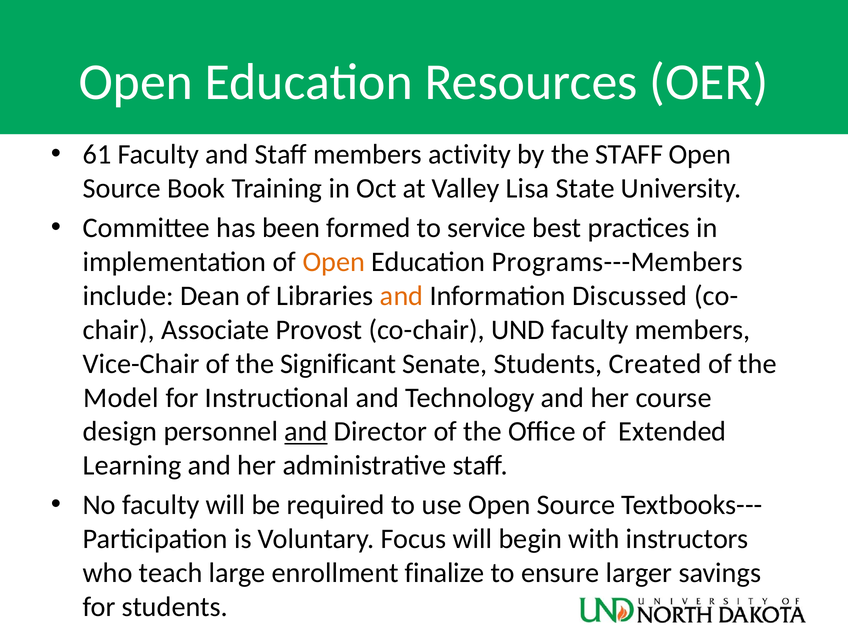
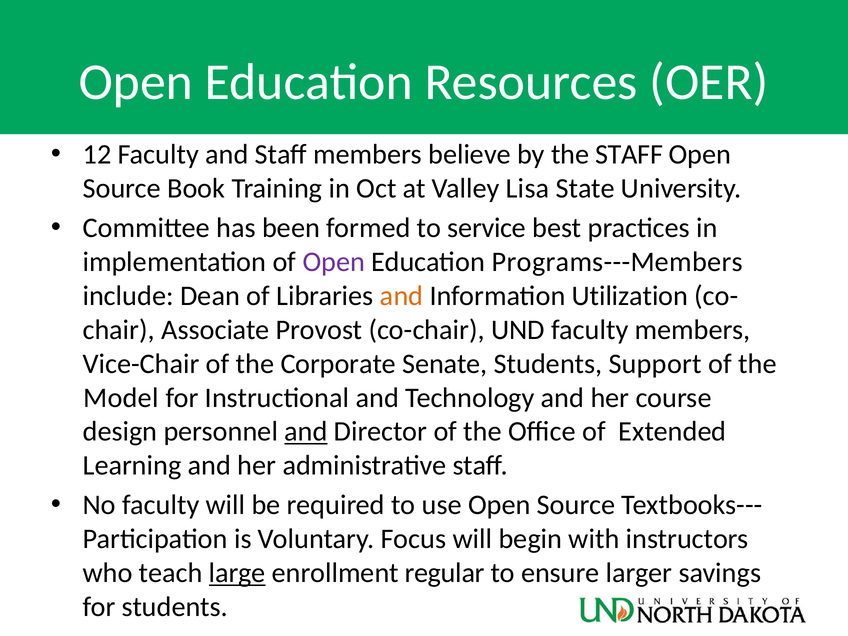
61: 61 -> 12 (97, 155)
activity: activity -> believe (470, 155)
Open colour: orange -> purple (334, 262)
Discussed: Discussed -> Utilization (630, 296)
Significant: Significant -> Corporate (338, 364)
Created: Created -> Support (655, 364)
large underline: none -> present (237, 573)
finalize: finalize -> regular (445, 573)
